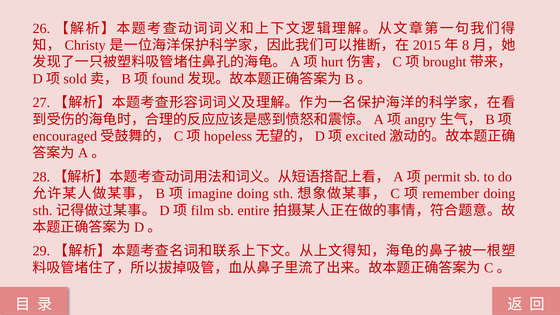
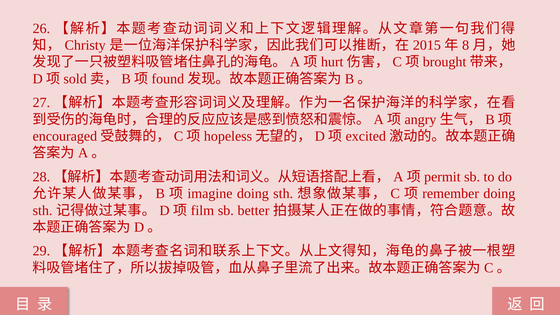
entire: entire -> better (254, 210)
